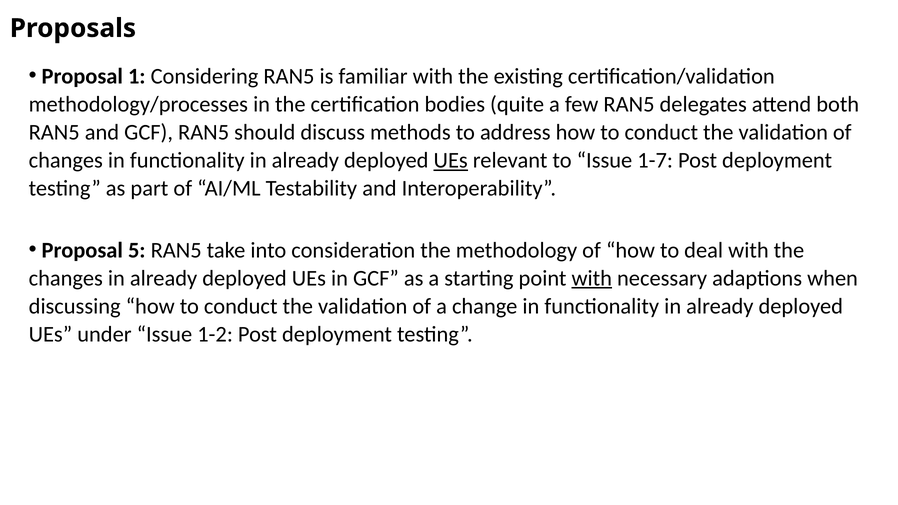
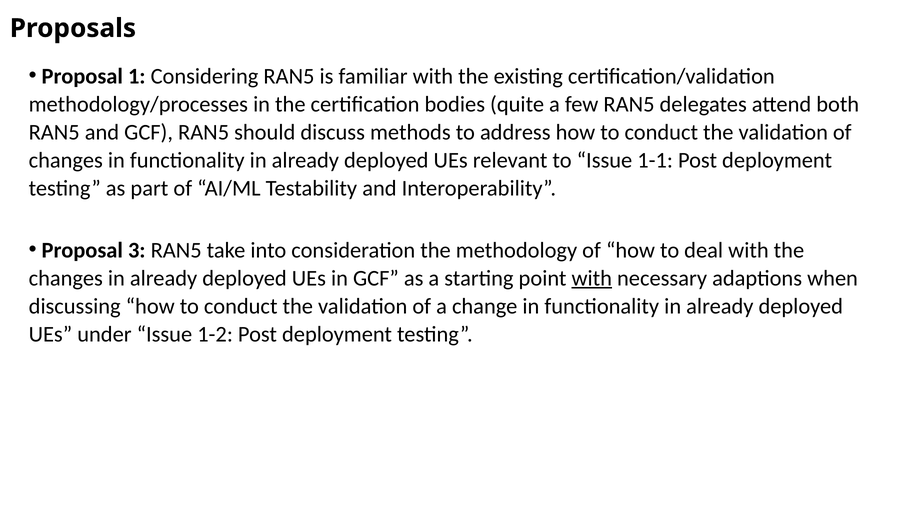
UEs underline: present -> none (451, 161)
1-7: 1-7 -> 1-1 (655, 161)
5: 5 -> 3 (137, 250)
